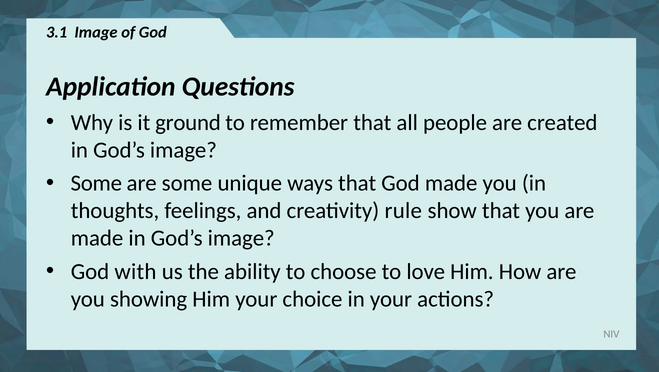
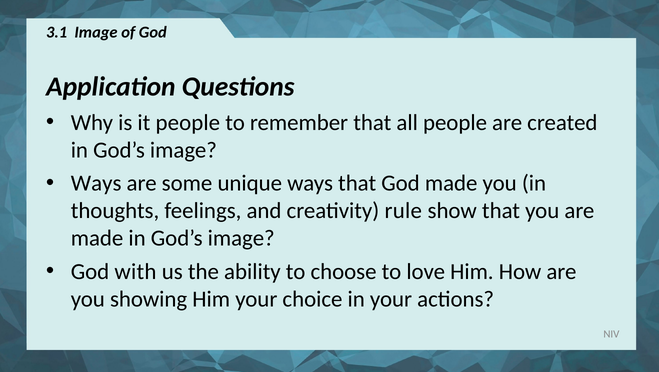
it ground: ground -> people (188, 122)
Some: Some -> Ways (96, 183)
